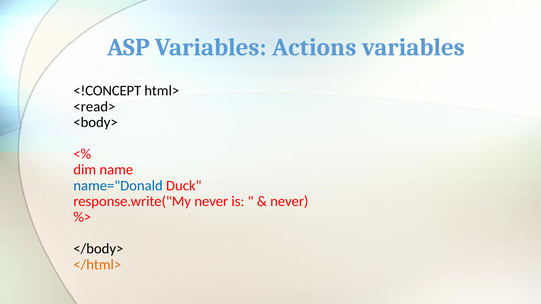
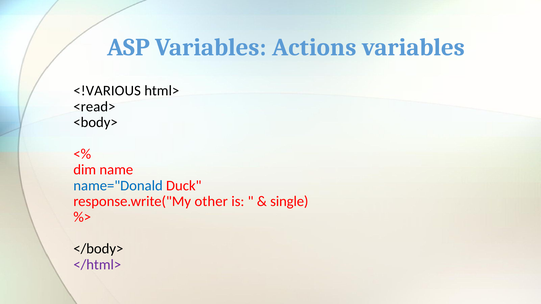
<!CONCEPT: <!CONCEPT -> <!VARIOUS (107, 91)
response.write("My never: never -> other (211, 202)
never: never -> single (289, 202)
</html> colour: orange -> purple (97, 265)
